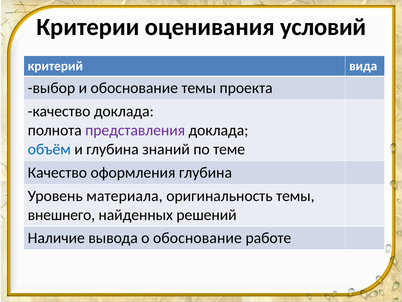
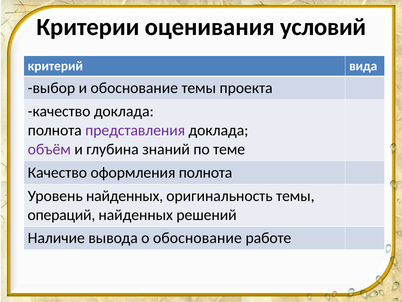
объём colour: blue -> purple (49, 149)
оформления глубина: глубина -> полнота (206, 172)
Уровень материала: материала -> найденных (125, 196)
внешнего: внешнего -> операций (61, 215)
